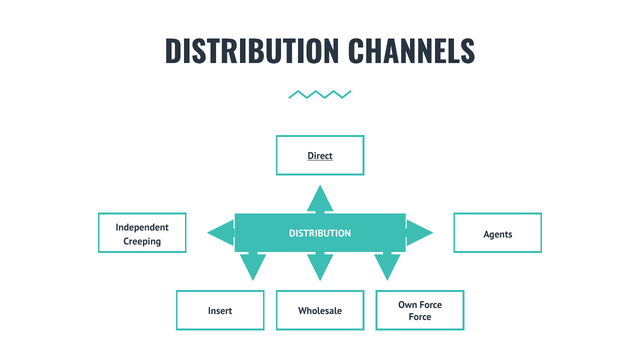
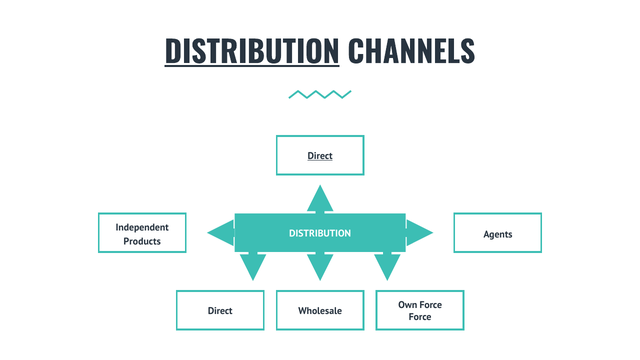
DISTRIBUTION underline: none -> present (252, 53)
Creeping: Creeping -> Products (142, 242)
Insert: Insert -> Direct (220, 311)
